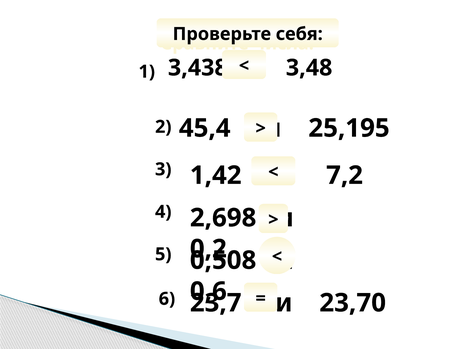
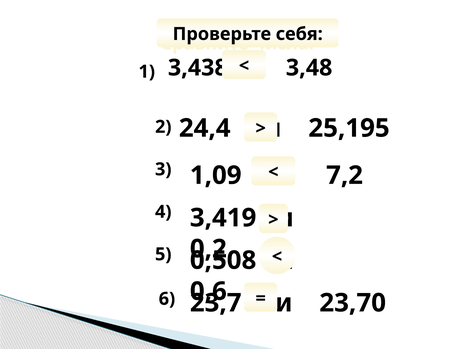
45,4: 45,4 -> 24,4 (205, 128)
1,42: 1,42 -> 1,09 (216, 176)
2,698: 2,698 -> 3,419 (223, 218)
